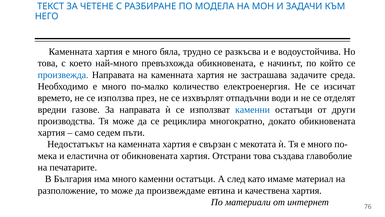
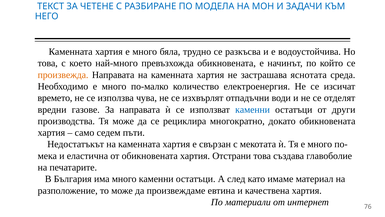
произвежда colour: blue -> orange (63, 75)
задачите: задачите -> яснотата (309, 75)
през: през -> чува (147, 98)
